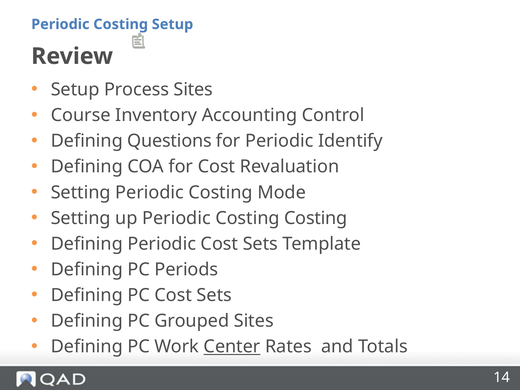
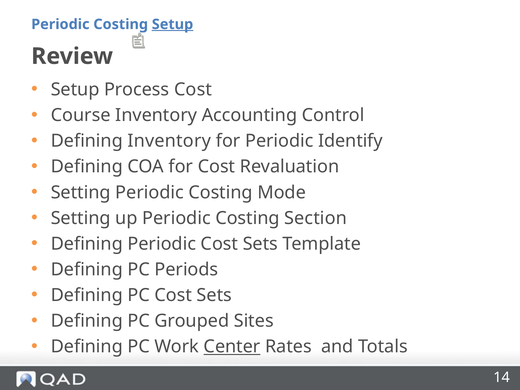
Setup underline: none -> present (173, 24)
Process Sites: Sites -> Cost (193, 90)
Defining Questions: Questions -> Inventory (169, 141)
Costing Costing: Costing -> Section (316, 218)
